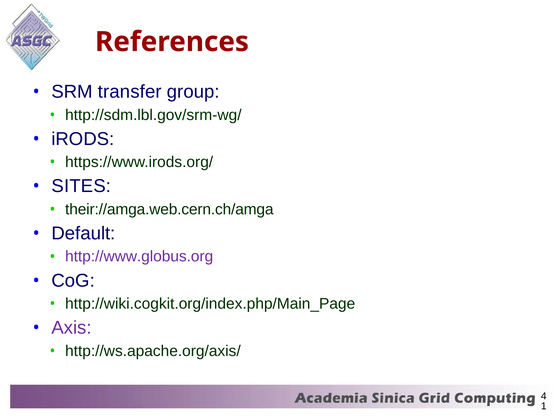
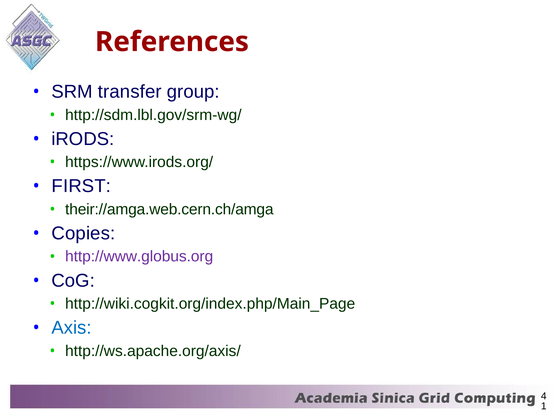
SITES: SITES -> FIRST (81, 186)
Default: Default -> Copies (83, 233)
Axis colour: purple -> blue (72, 328)
